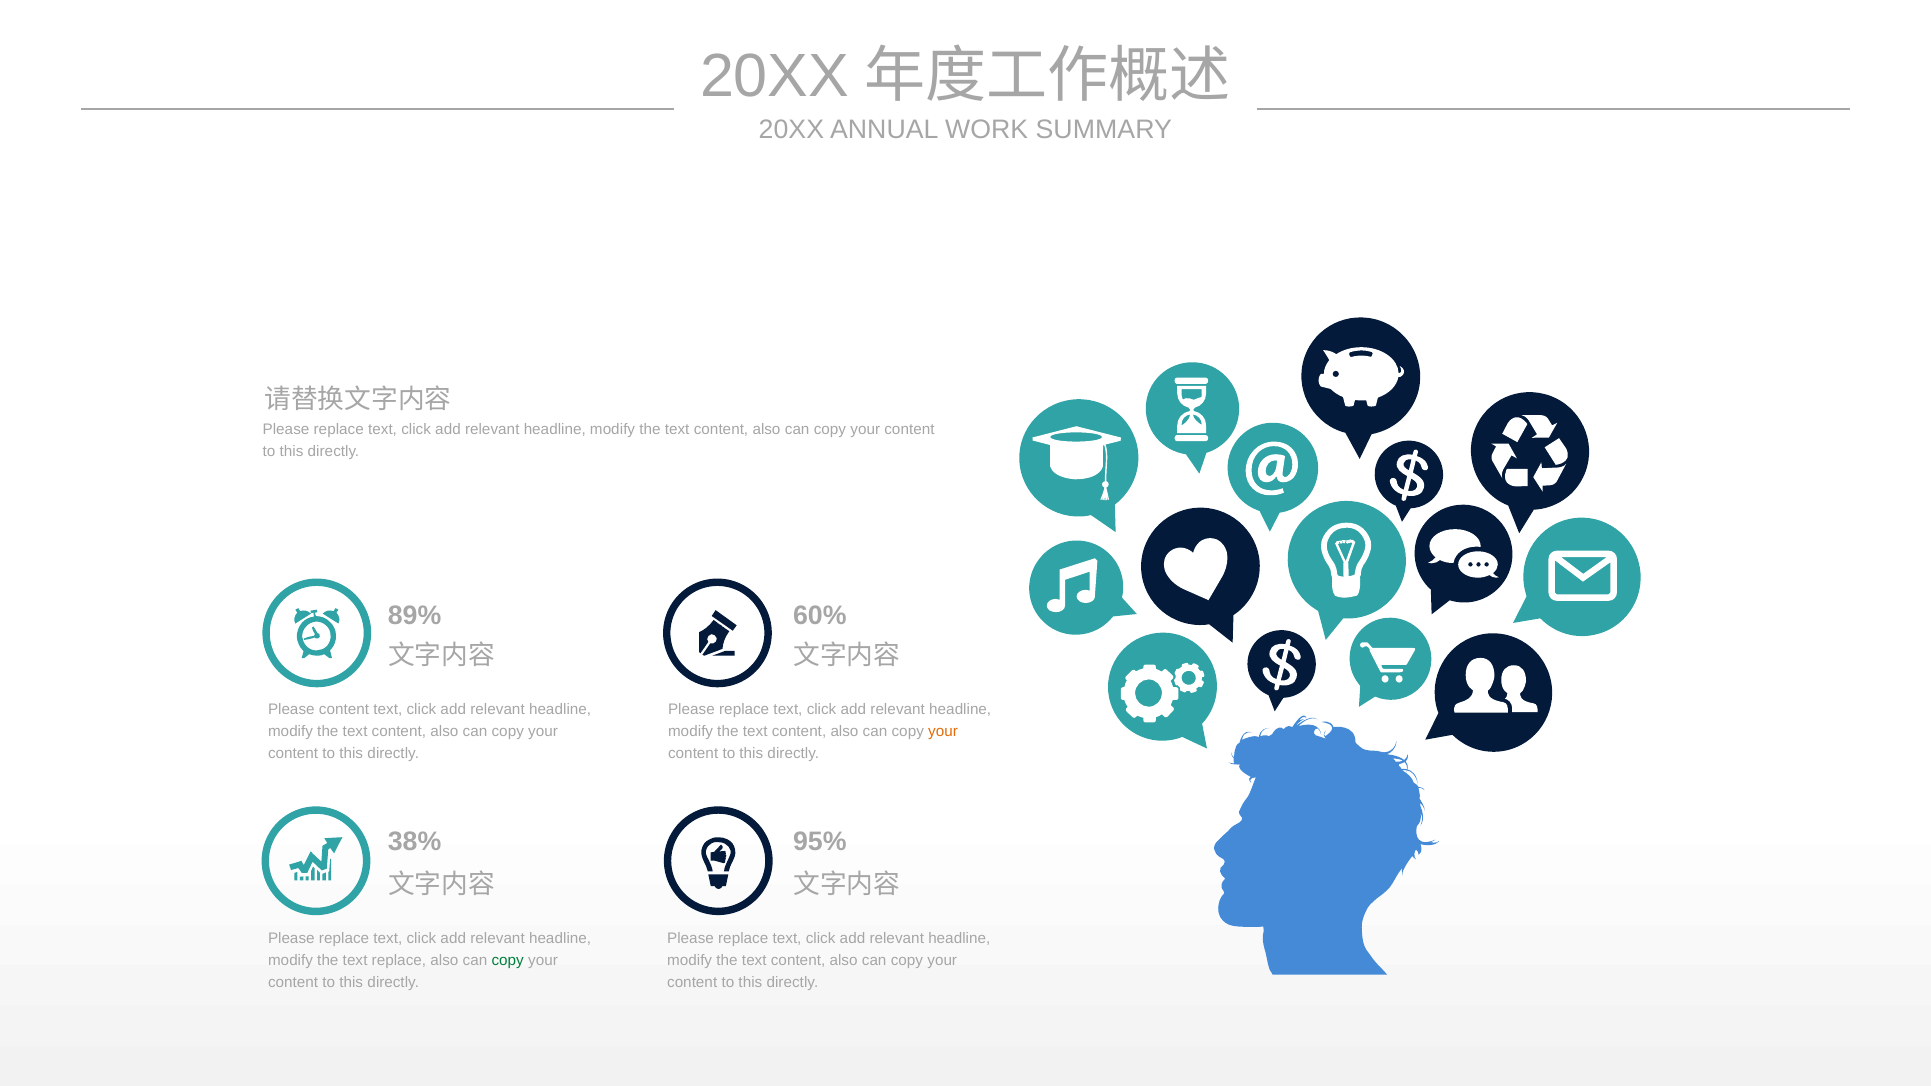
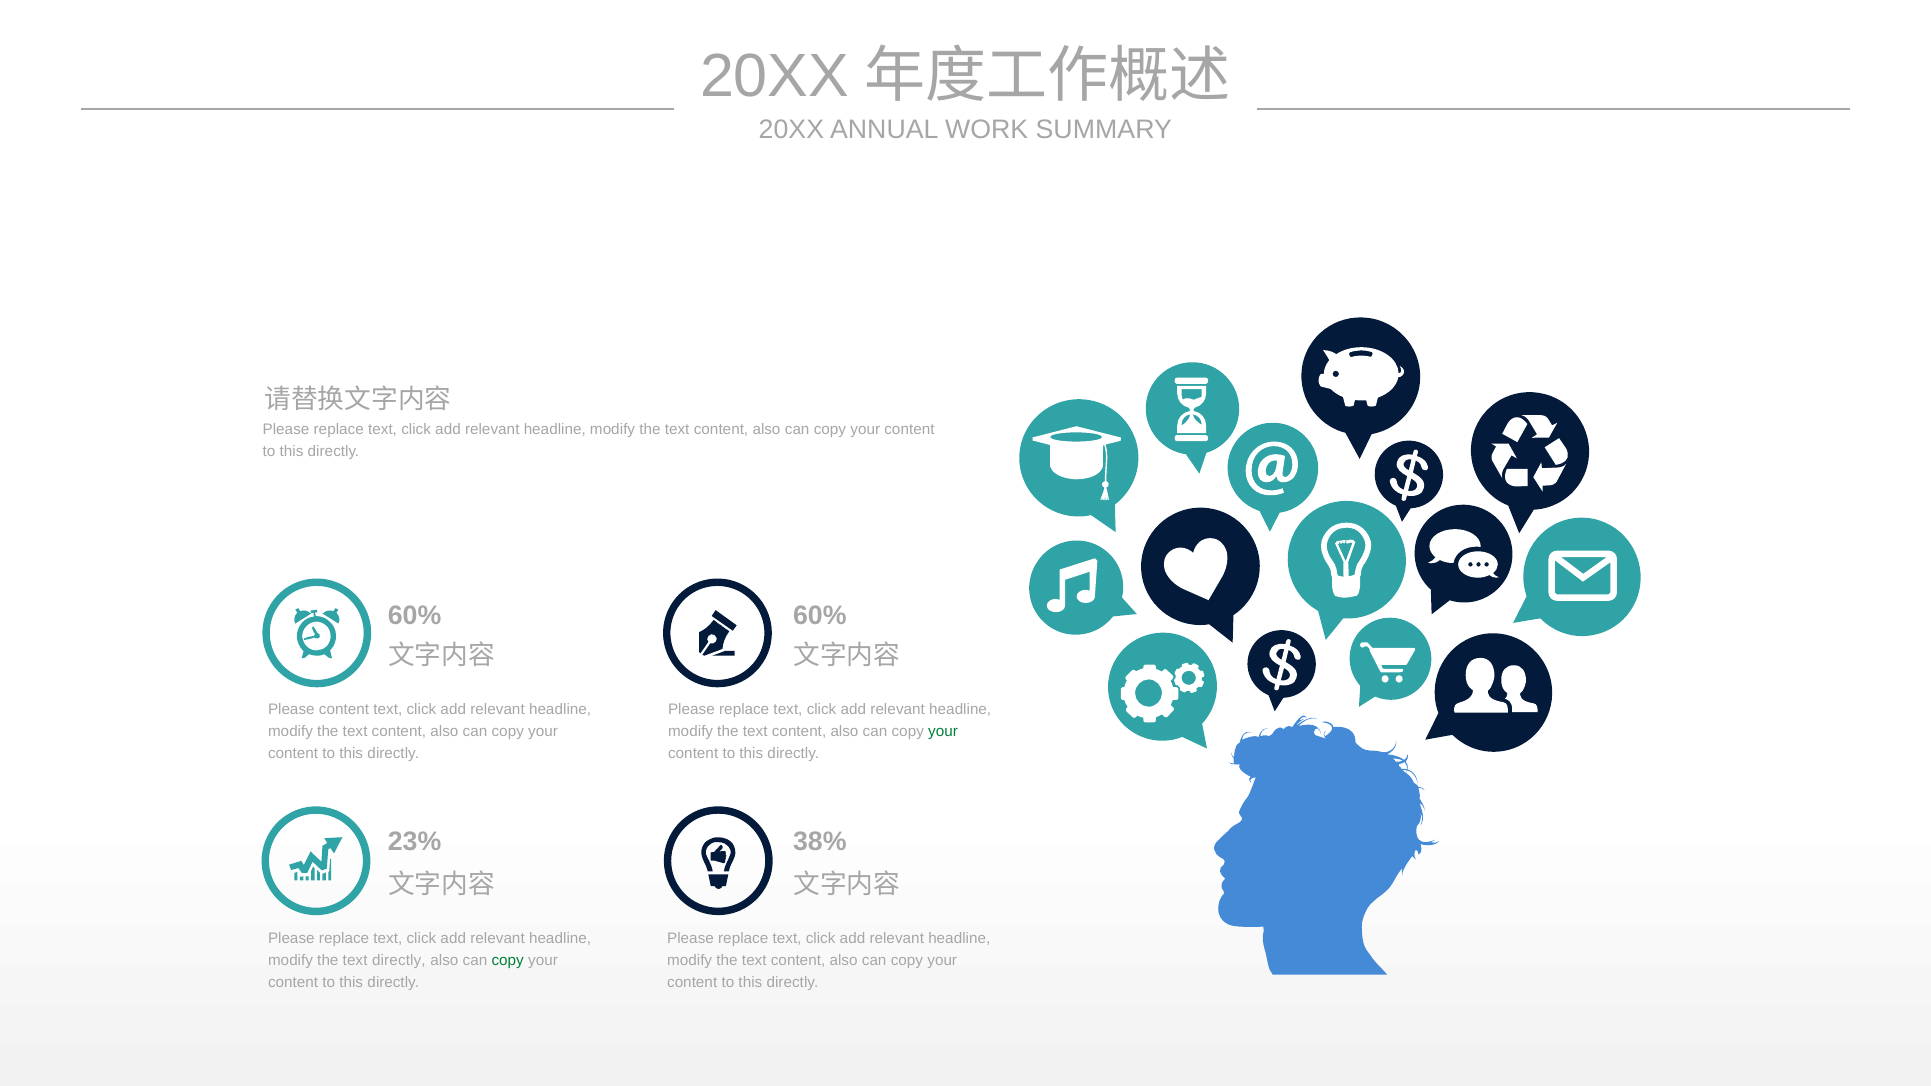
89%: 89% -> 60% (415, 616)
your colour: orange -> green (943, 731)
38%: 38% -> 23% (415, 842)
95%: 95% -> 38% (820, 842)
text replace: replace -> directly (399, 960)
